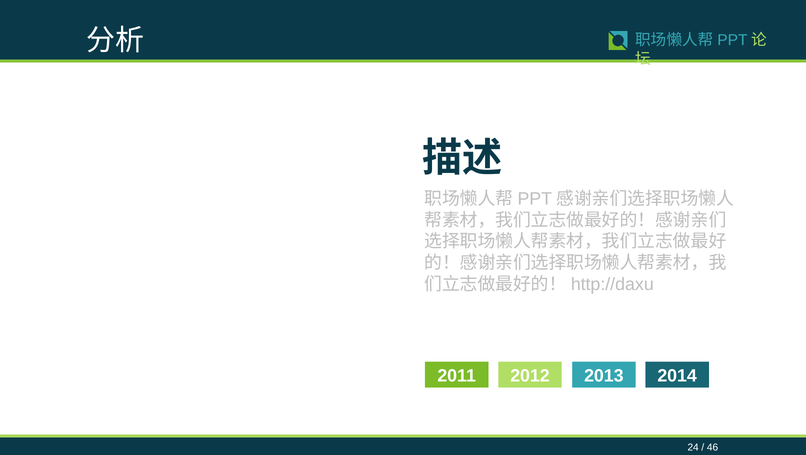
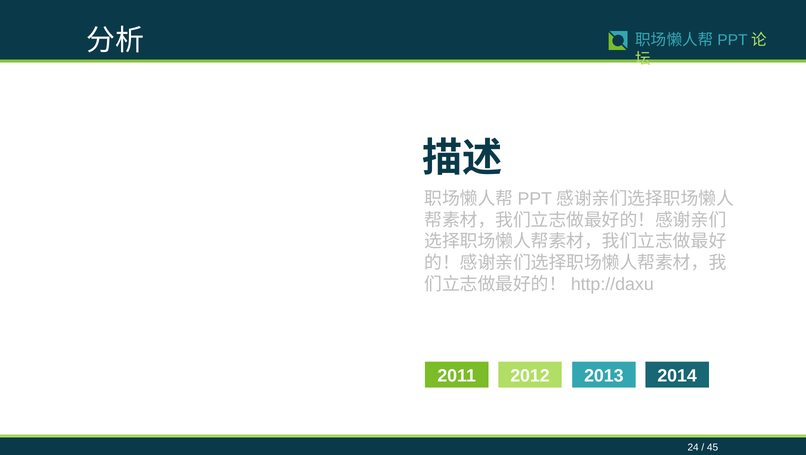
46: 46 -> 45 (713, 447)
